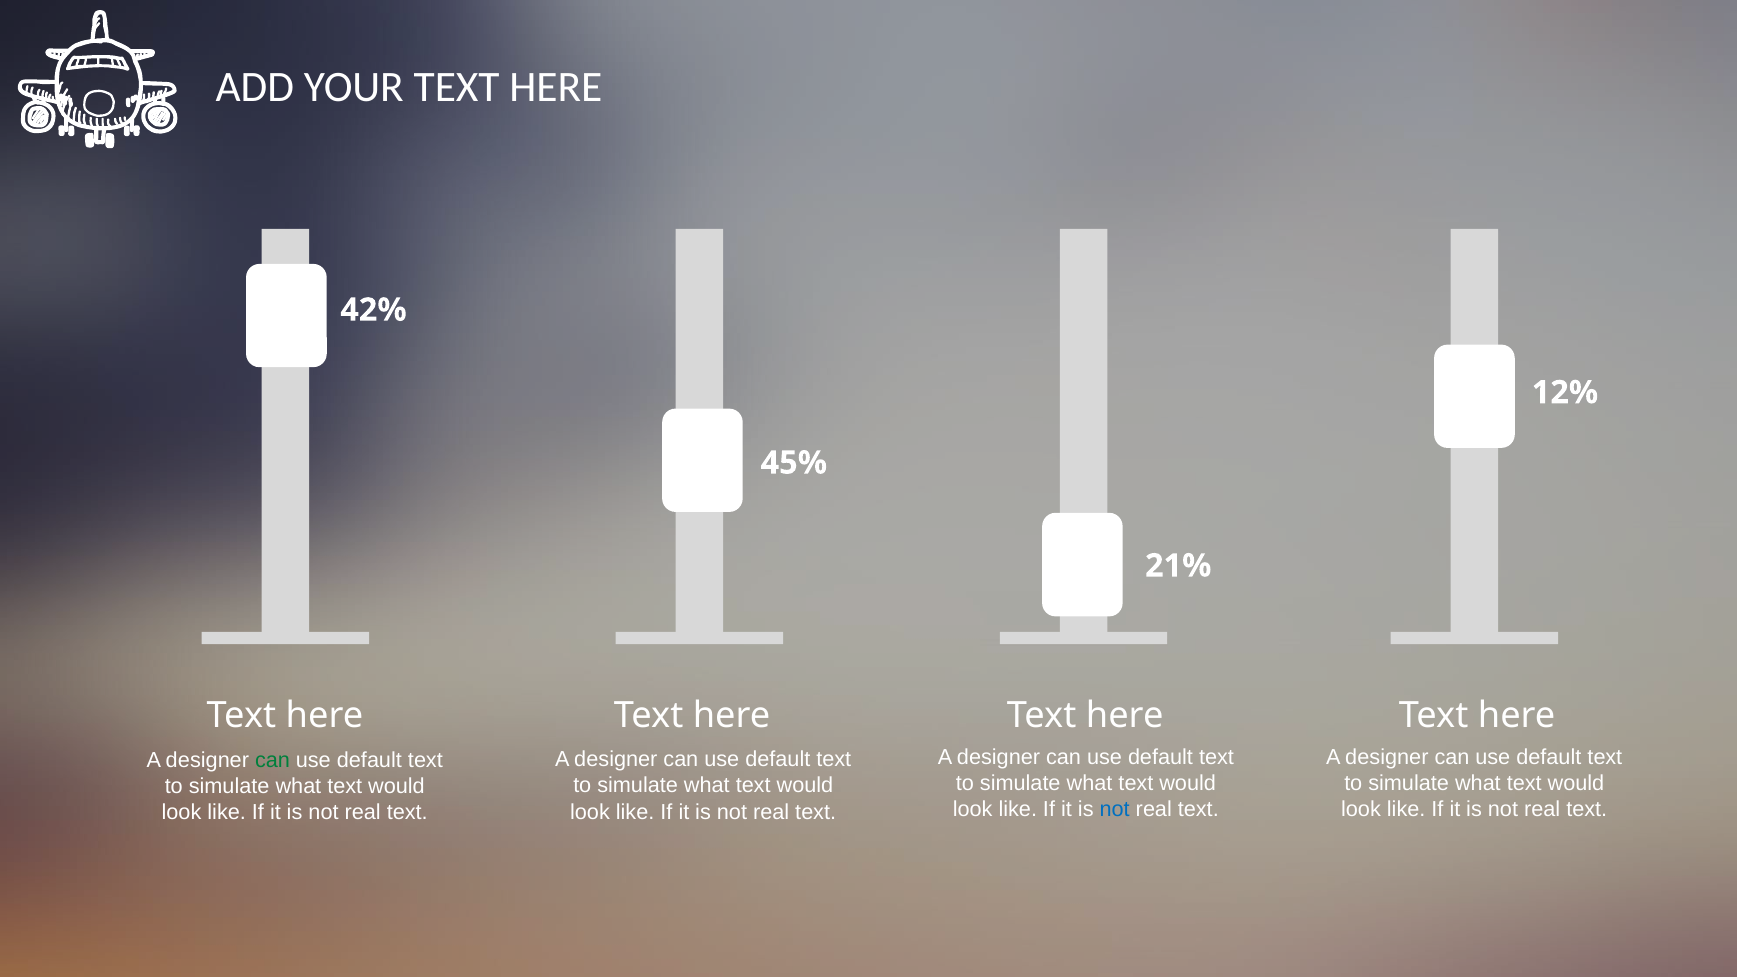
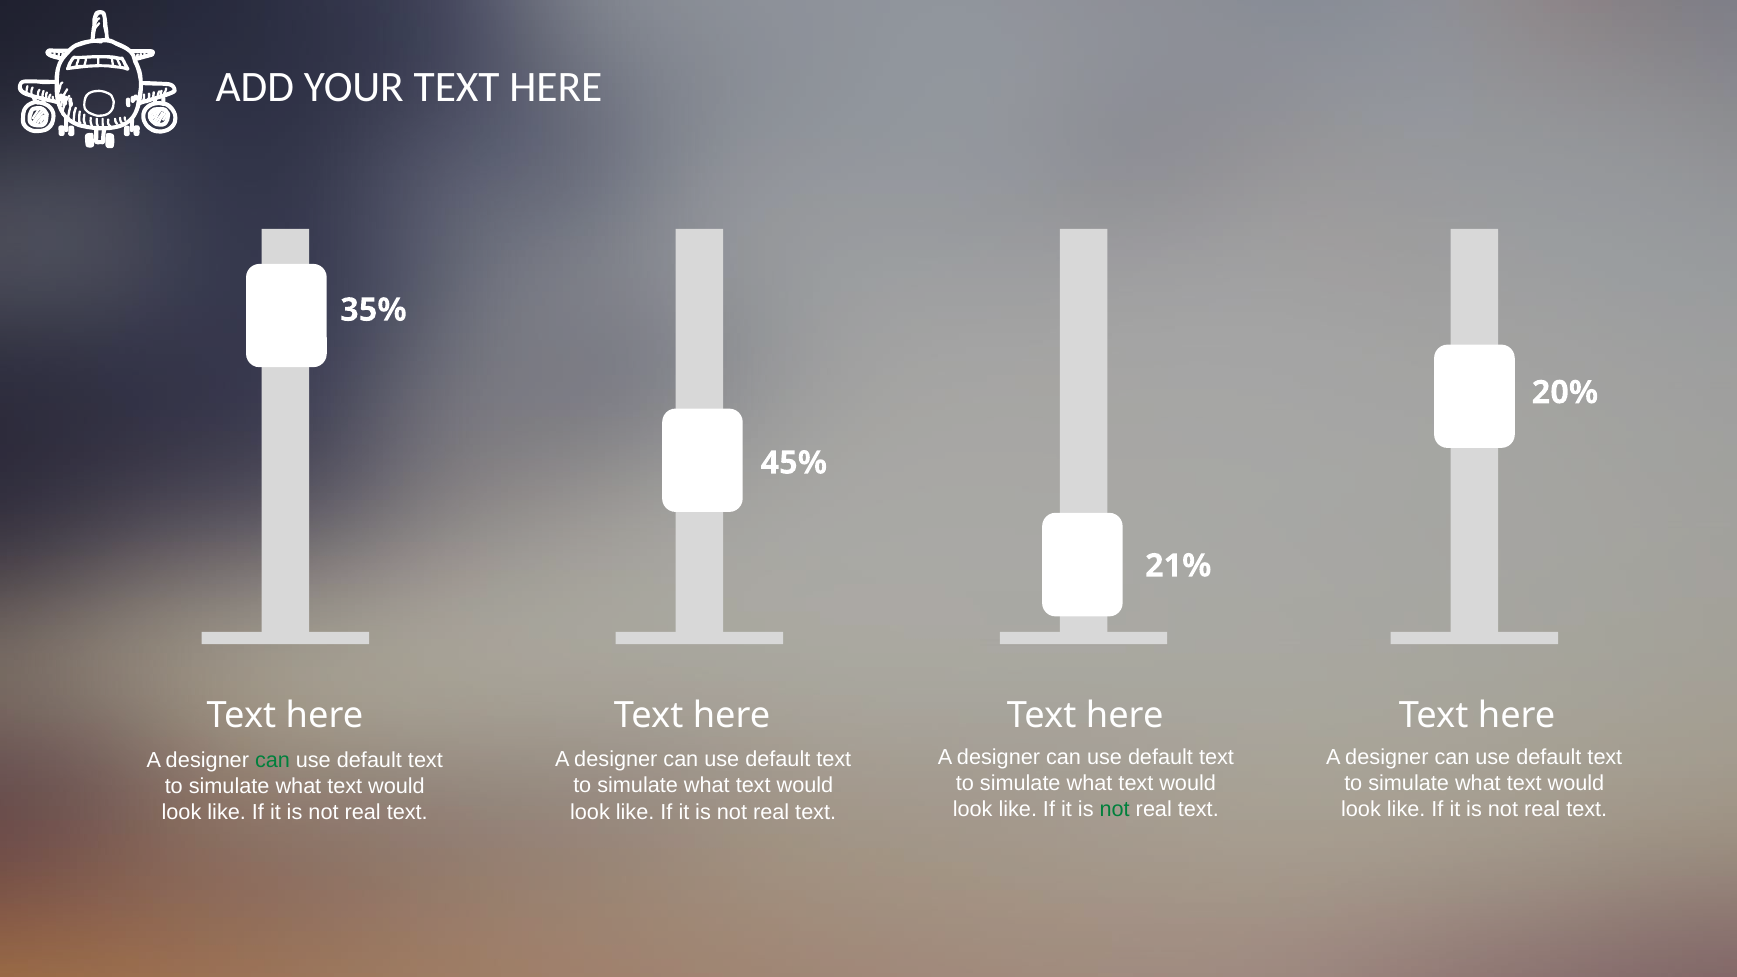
42%: 42% -> 35% (373, 310)
12%: 12% -> 20% (1565, 393)
not colour: blue -> green (1115, 810)
